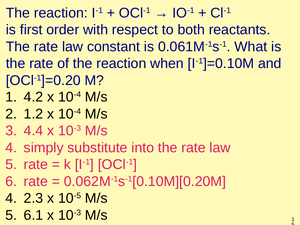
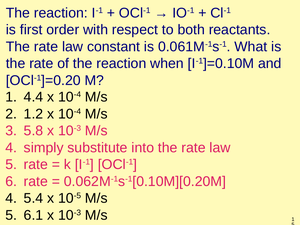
4.2: 4.2 -> 4.4 (33, 97)
4.4: 4.4 -> 5.8 (33, 131)
2.3: 2.3 -> 5.4 (33, 198)
